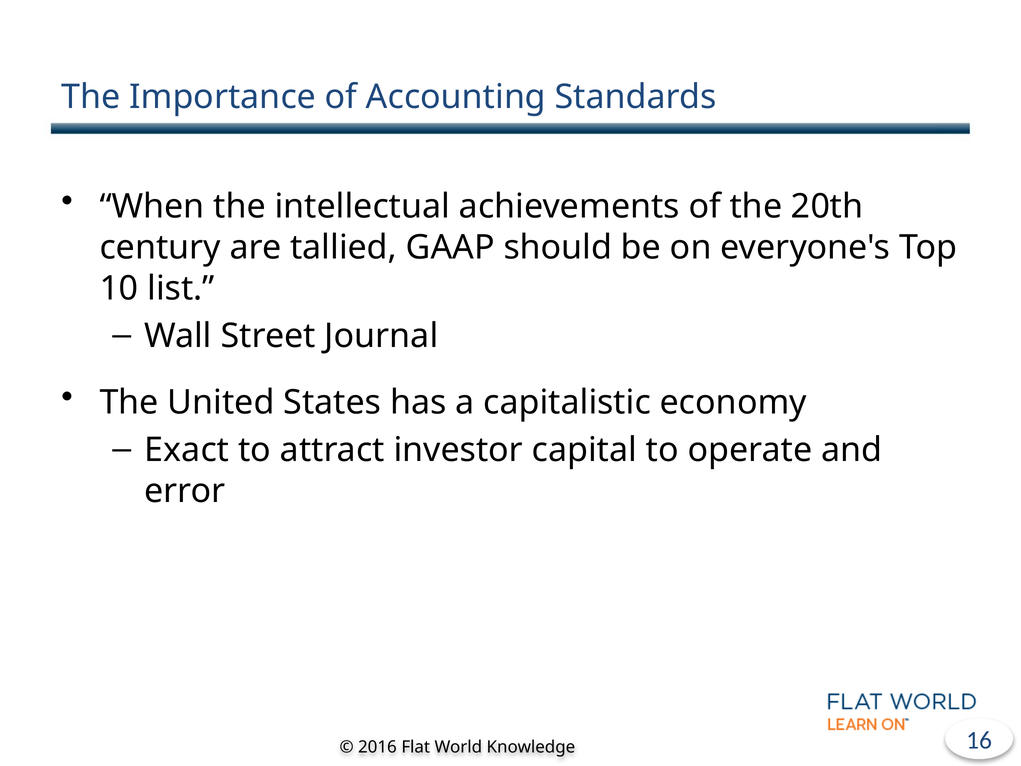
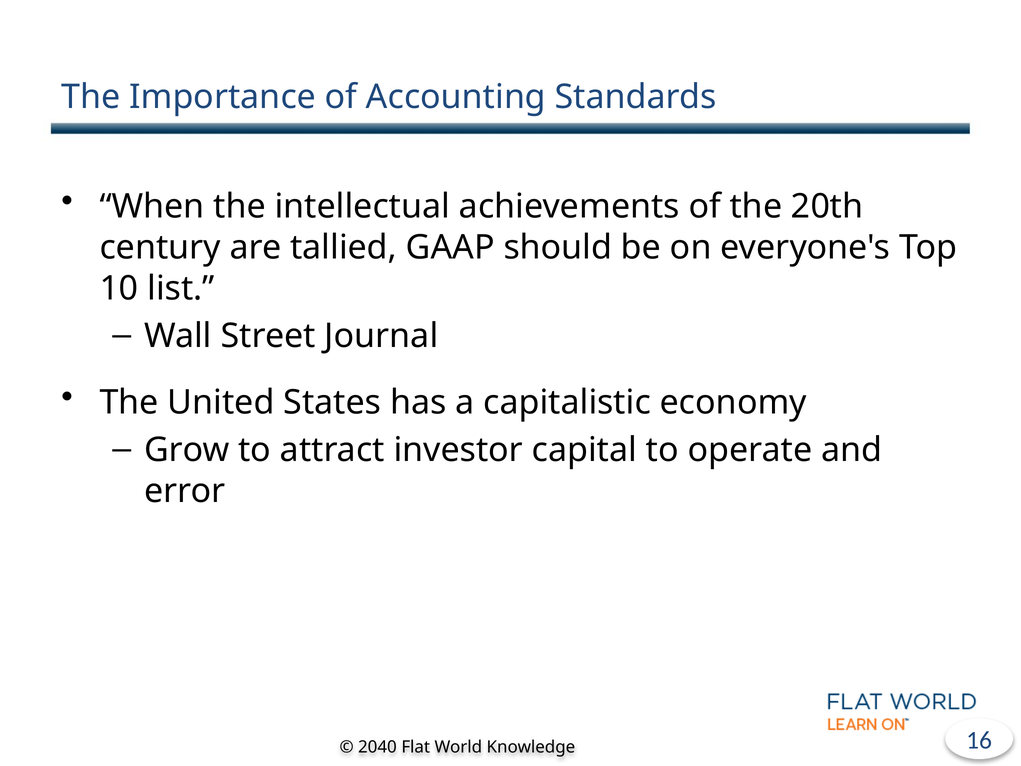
Exact: Exact -> Grow (187, 450)
2016: 2016 -> 2040 (377, 747)
